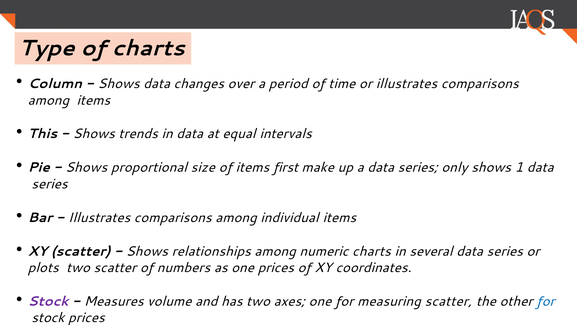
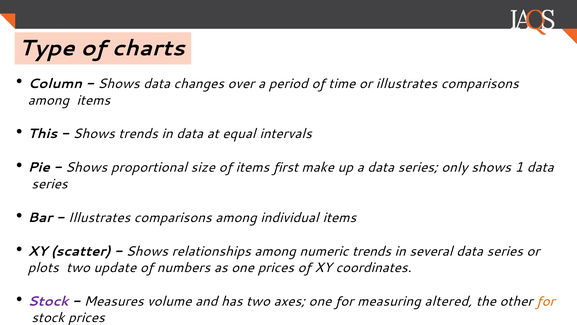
numeric charts: charts -> trends (372, 251)
two scatter: scatter -> update (115, 267)
measuring scatter: scatter -> altered (448, 301)
for colour: blue -> orange (546, 301)
